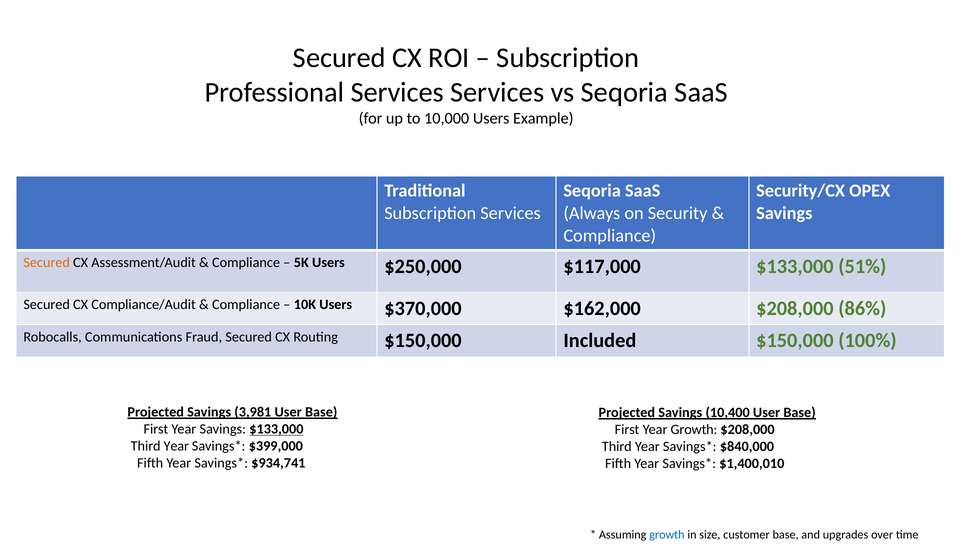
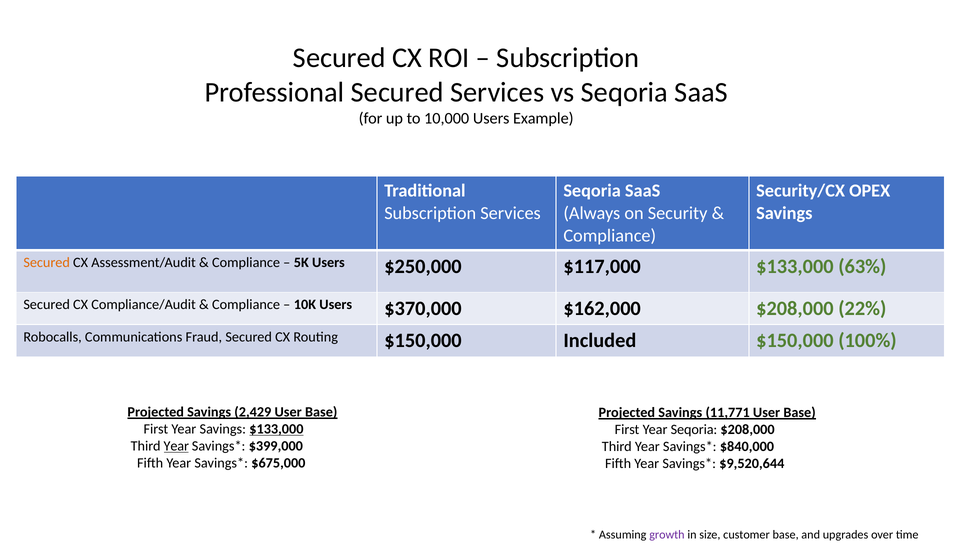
Professional Services: Services -> Secured (397, 92)
51%: 51% -> 63% (862, 267)
86%: 86% -> 22% (862, 309)
3,981: 3,981 -> 2,429 (253, 412)
10,400: 10,400 -> 11,771 (728, 412)
Year Growth: Growth -> Seqoria (694, 430)
Year underline: none -> present (176, 446)
$934,741: $934,741 -> $675,000 (278, 463)
$1,400,010: $1,400,010 -> $9,520,644 (752, 464)
growth colour: blue -> purple (667, 535)
